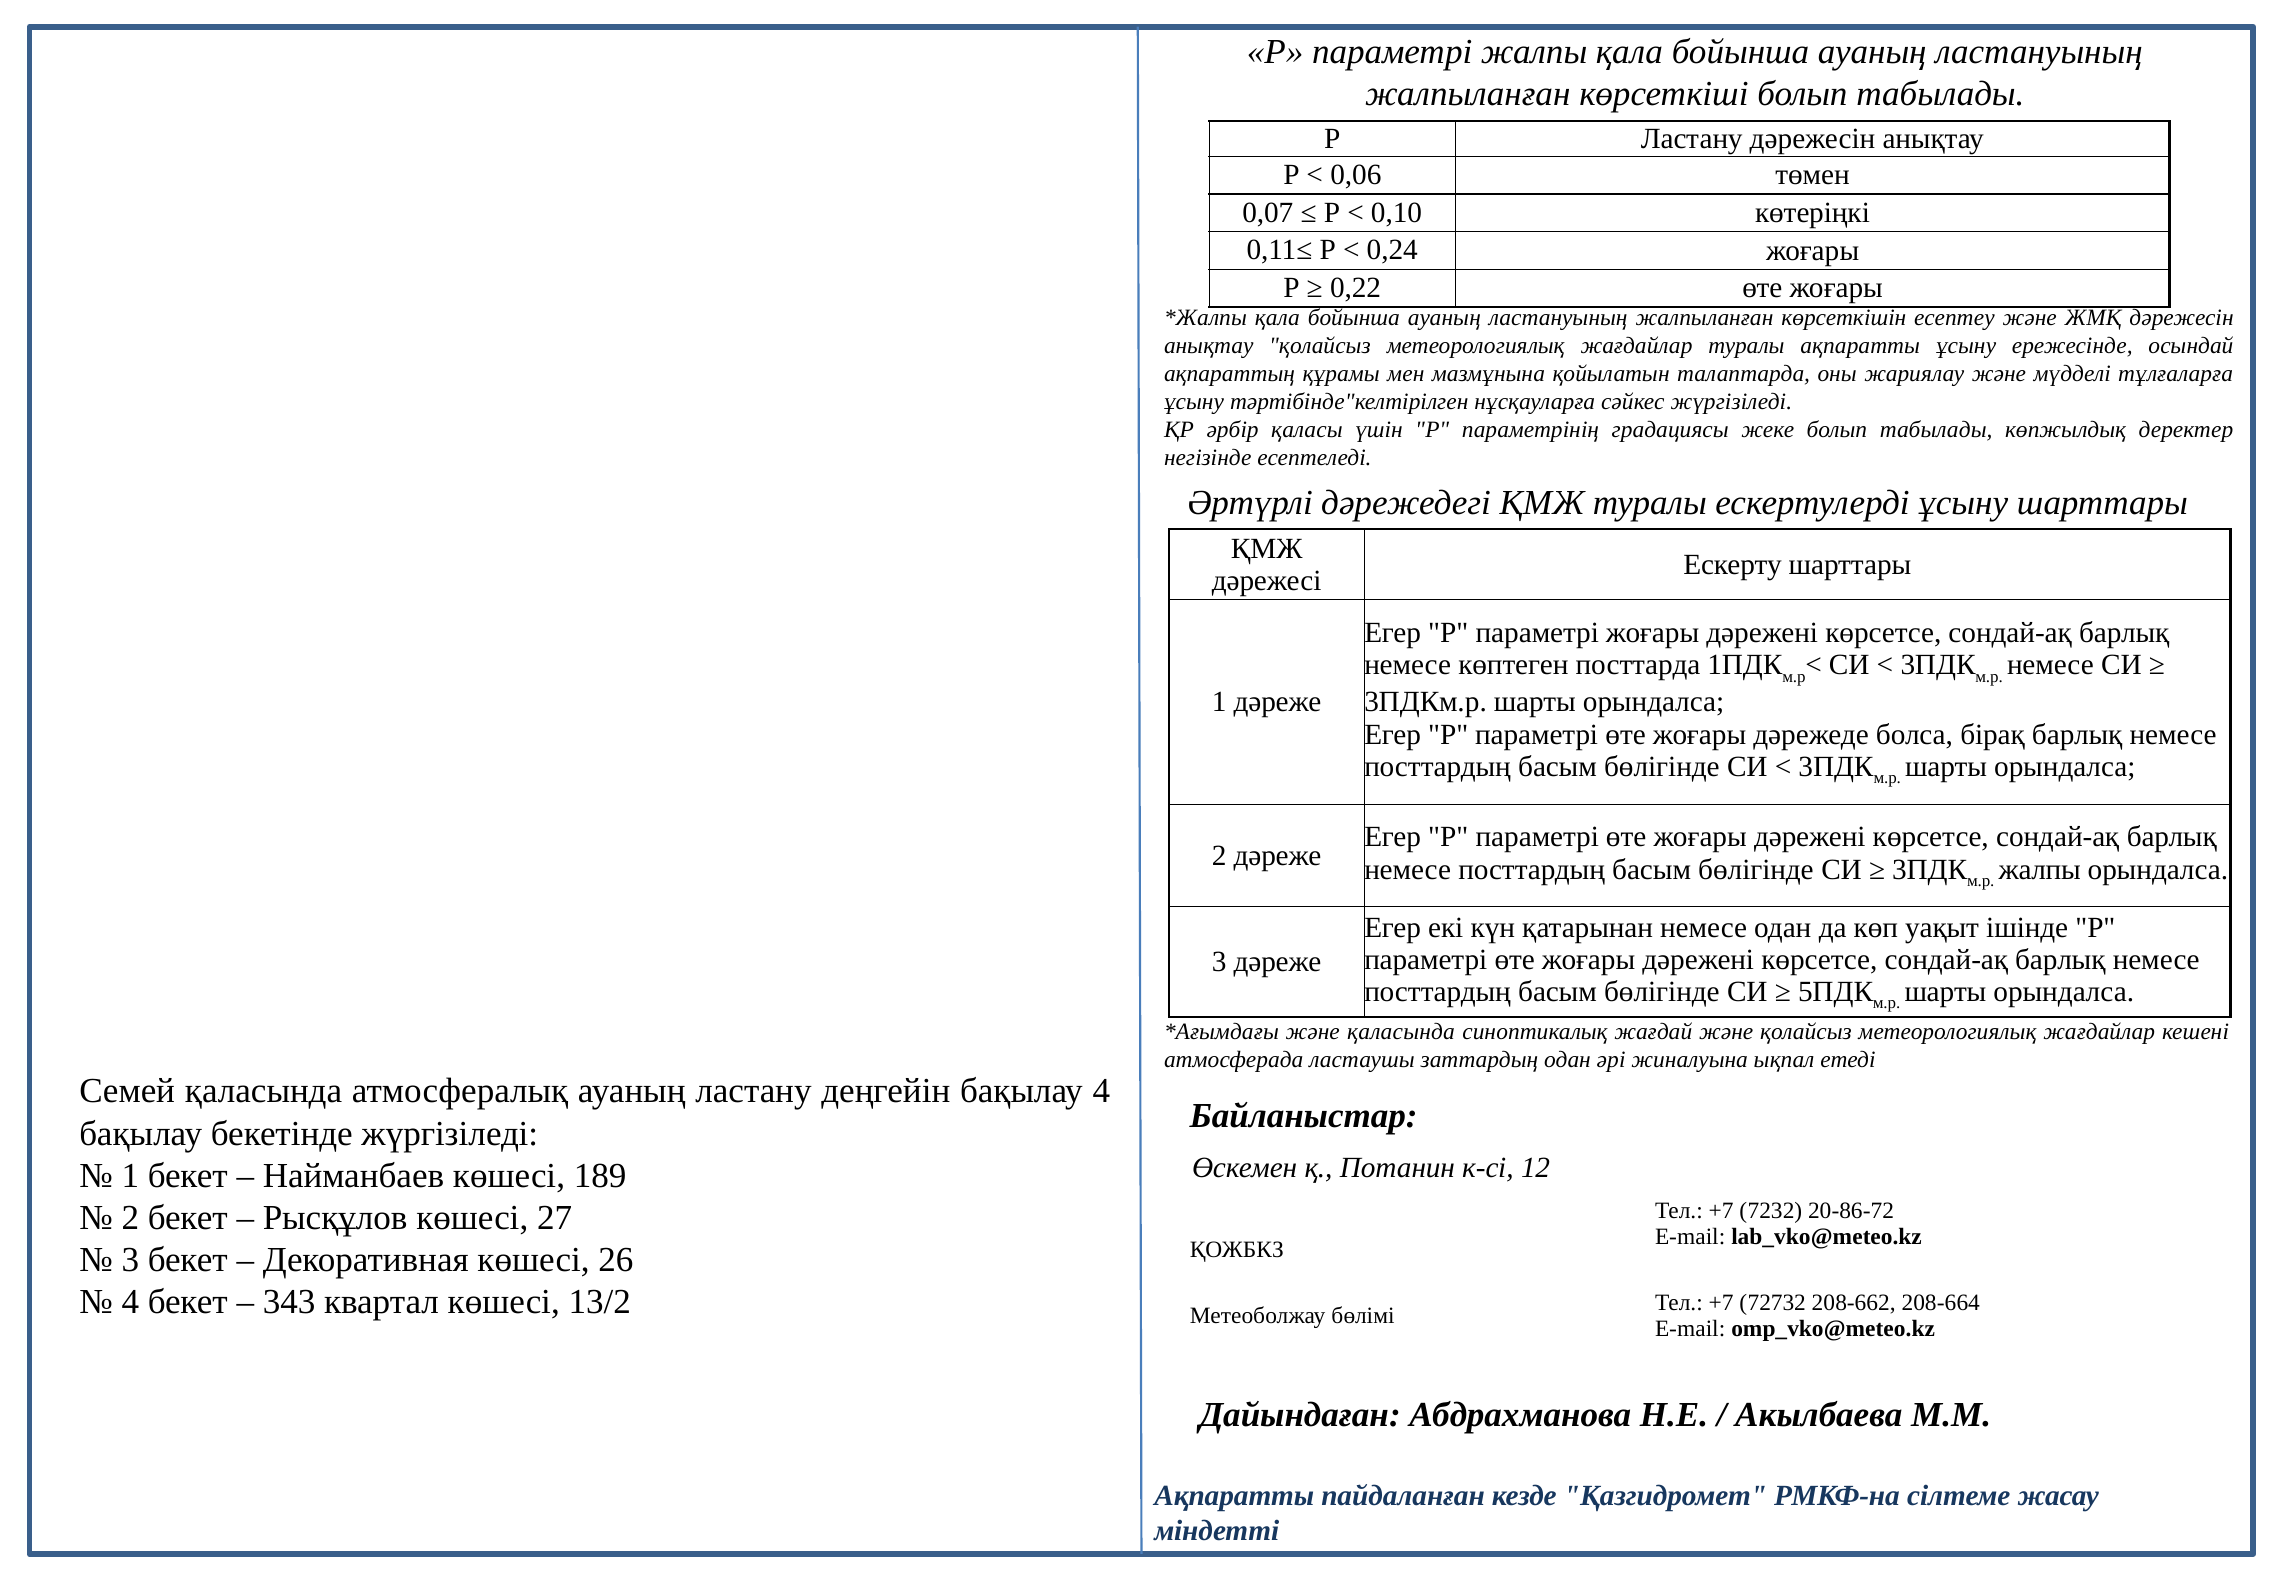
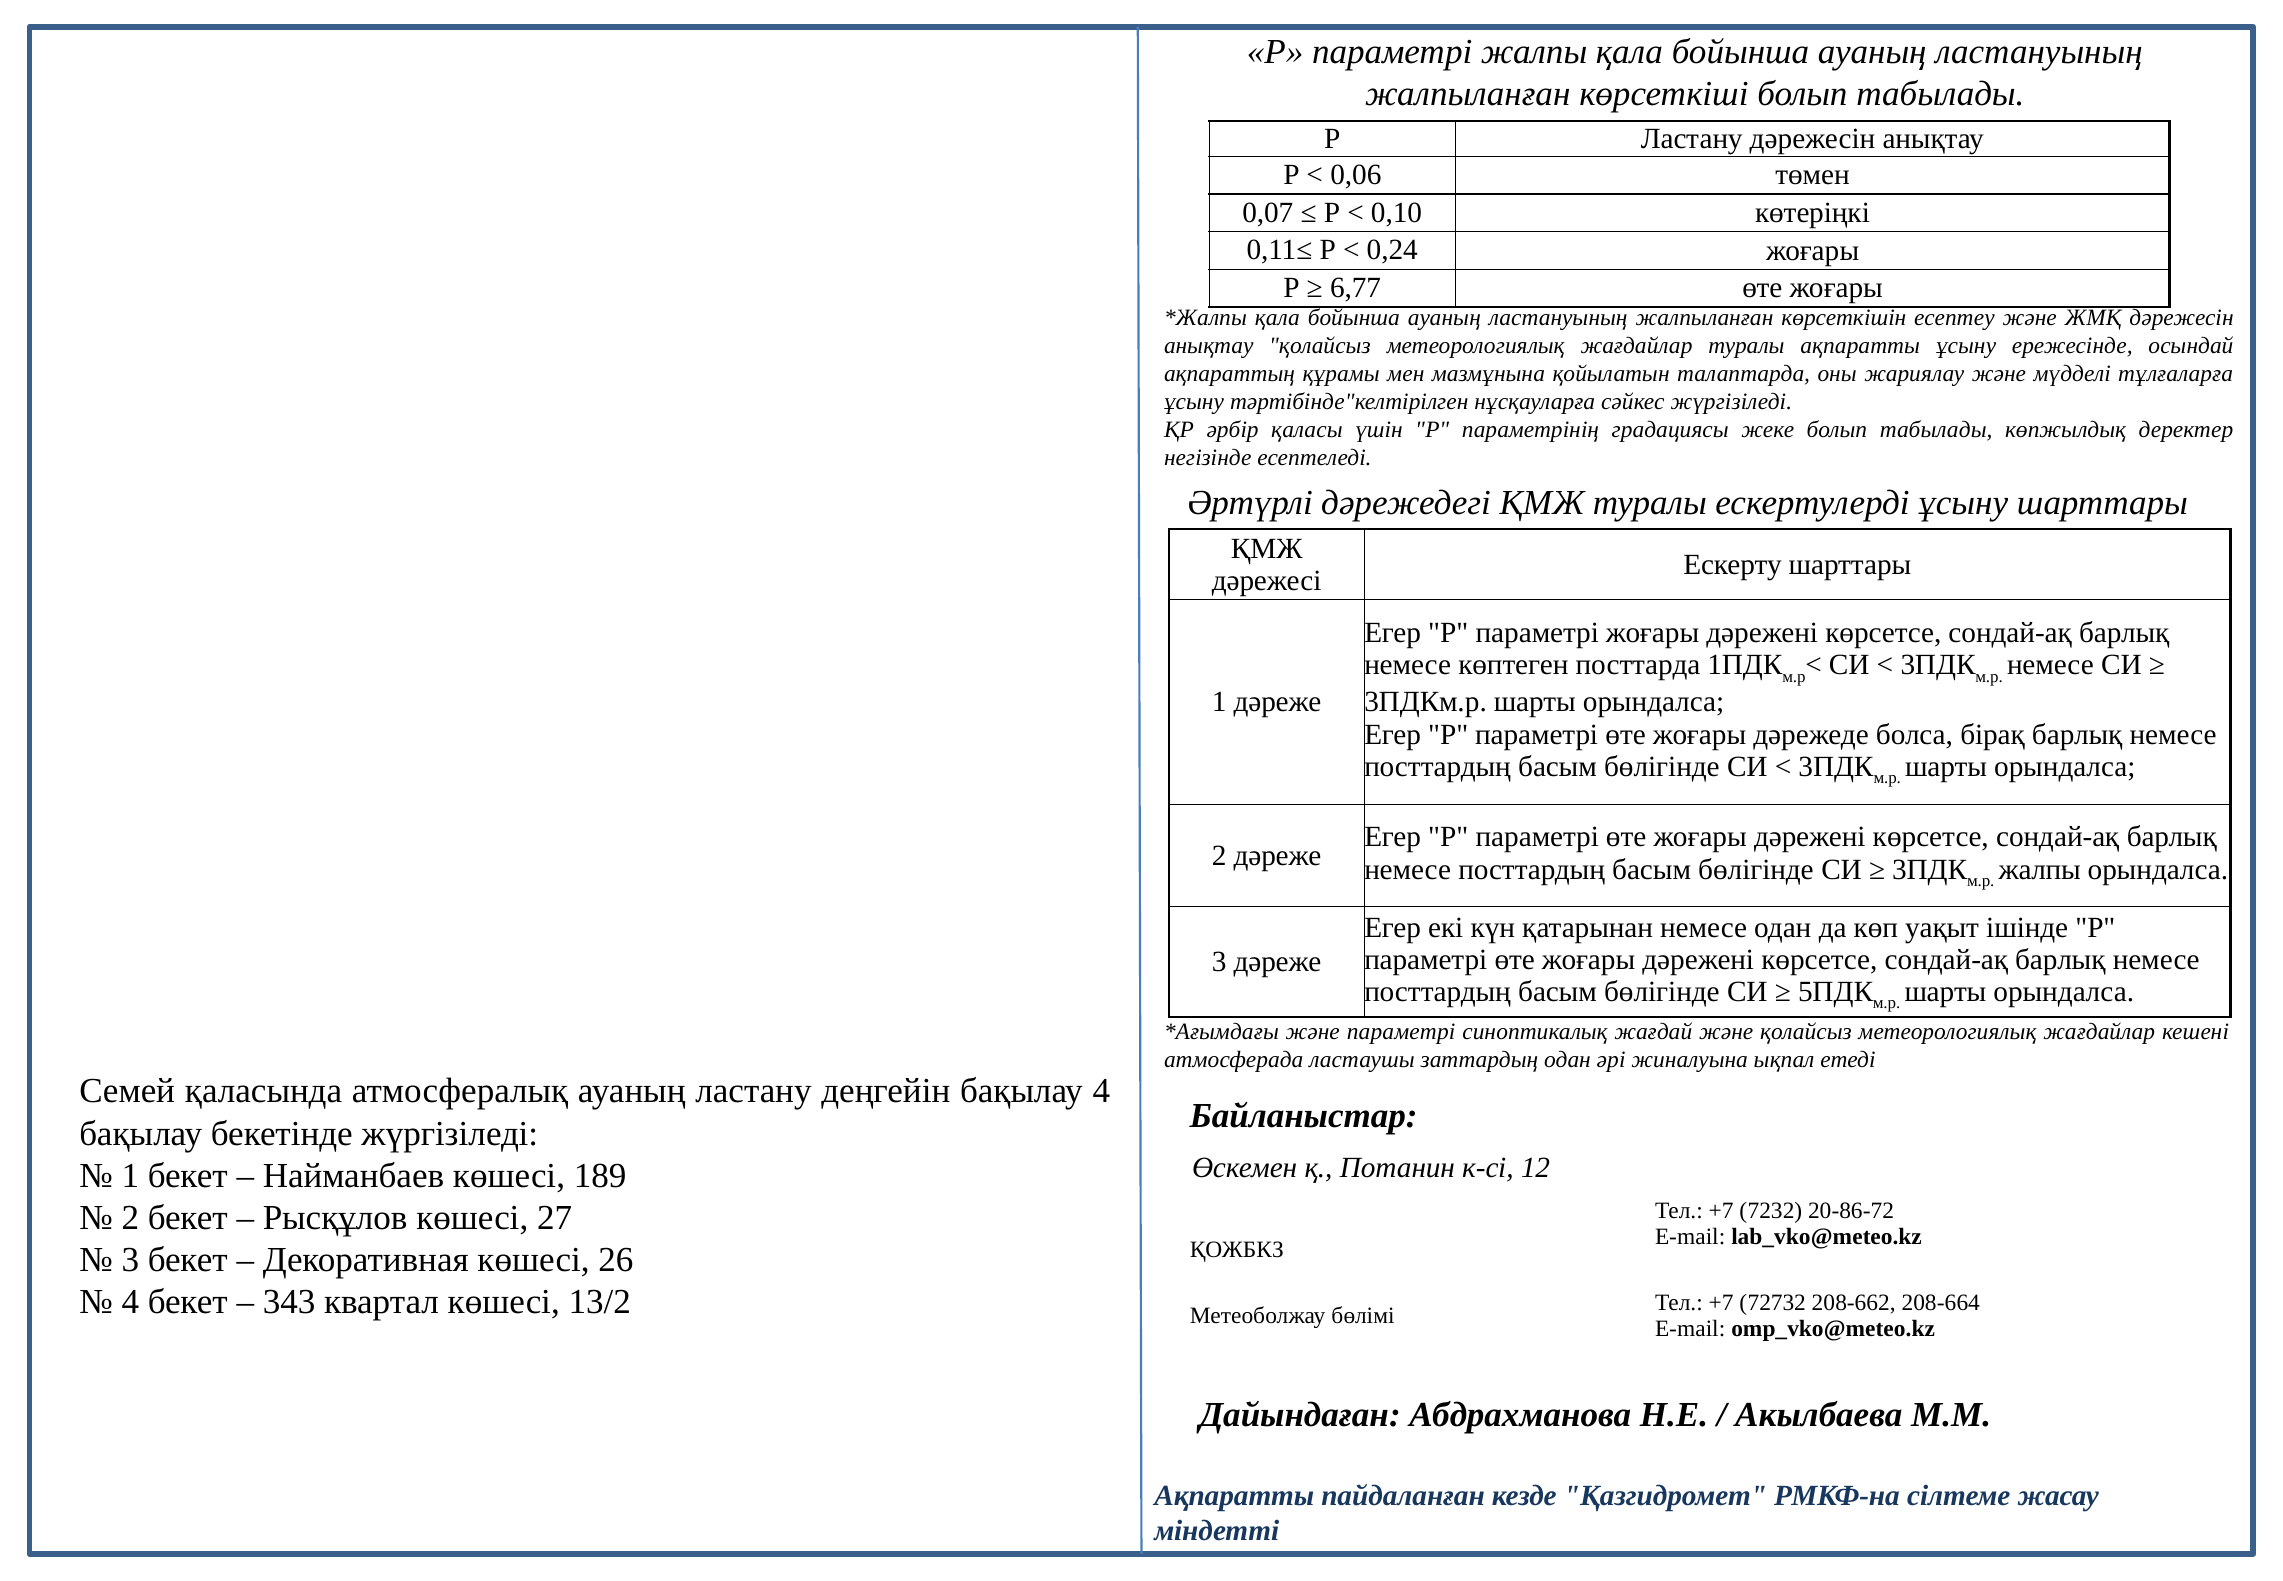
0,22: 0,22 -> 6,77 (1356, 288)
және қаласында: қаласында -> параметрі (1401, 1032)
